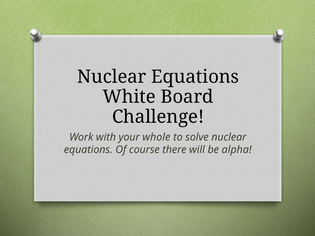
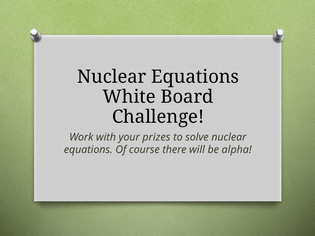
whole: whole -> prizes (156, 137)
